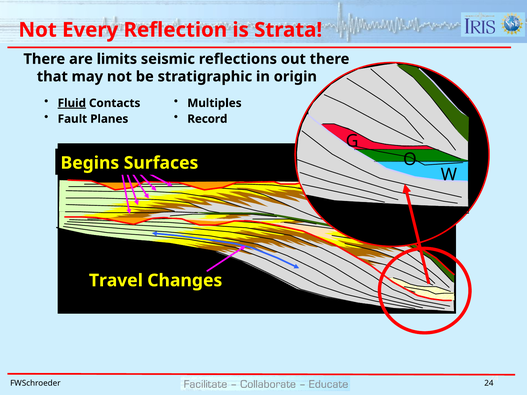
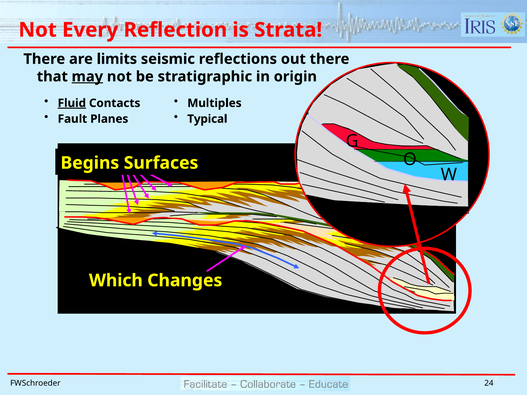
may underline: none -> present (87, 77)
Record: Record -> Typical (207, 119)
Travel: Travel -> Which (116, 281)
